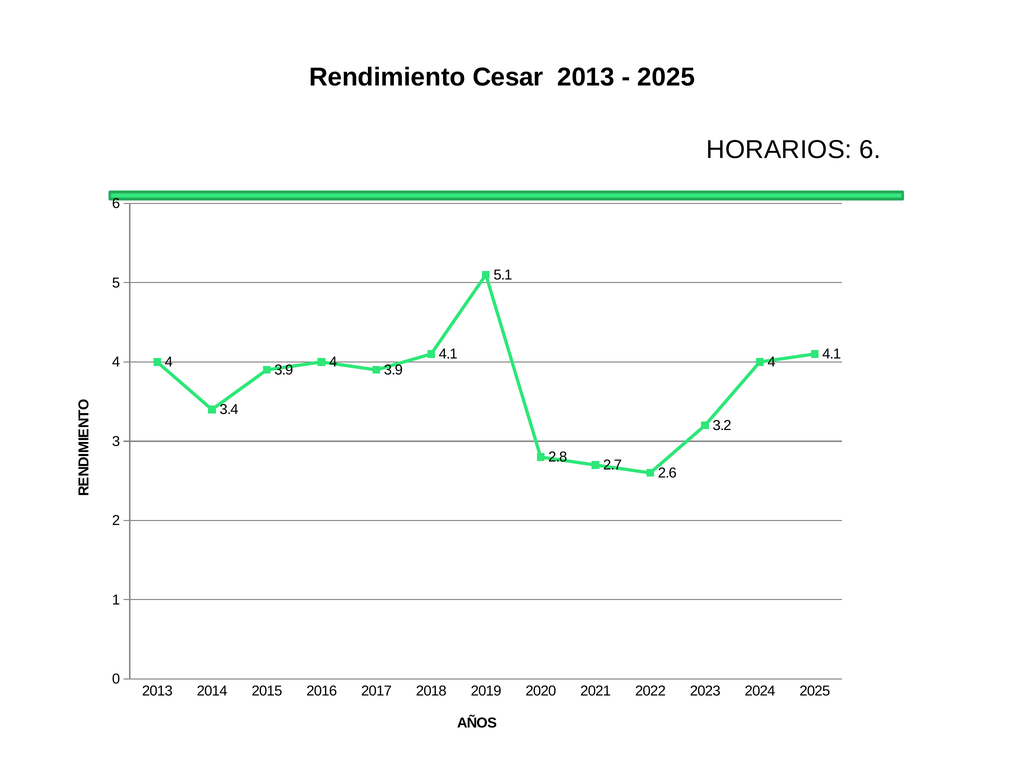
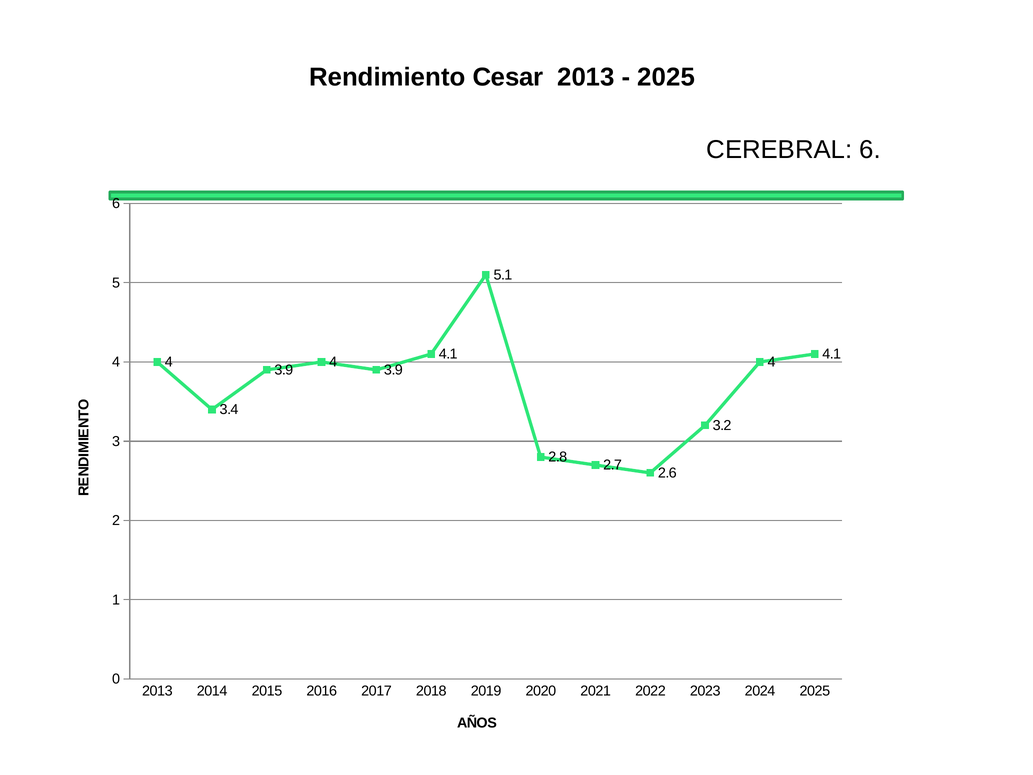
HORARIOS: HORARIOS -> CEREBRAL (779, 149)
